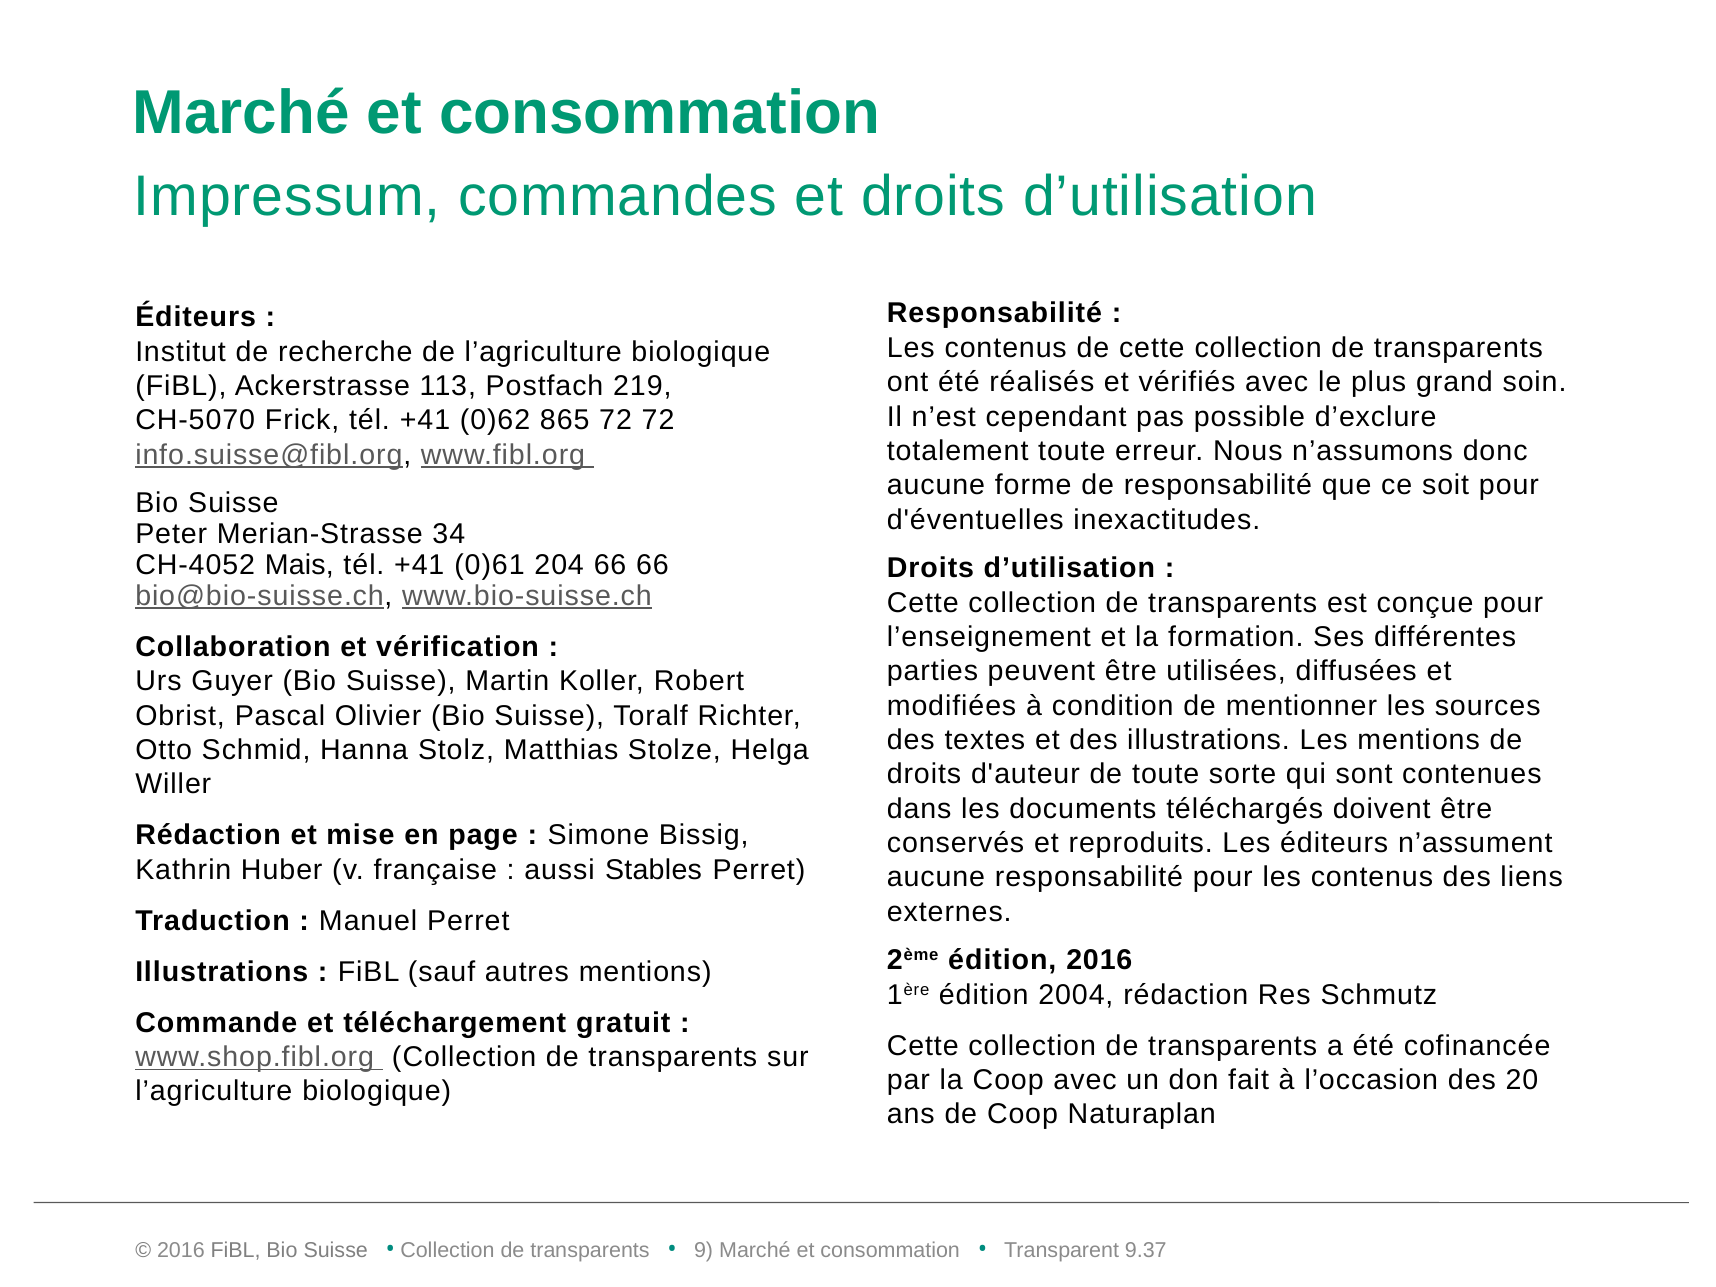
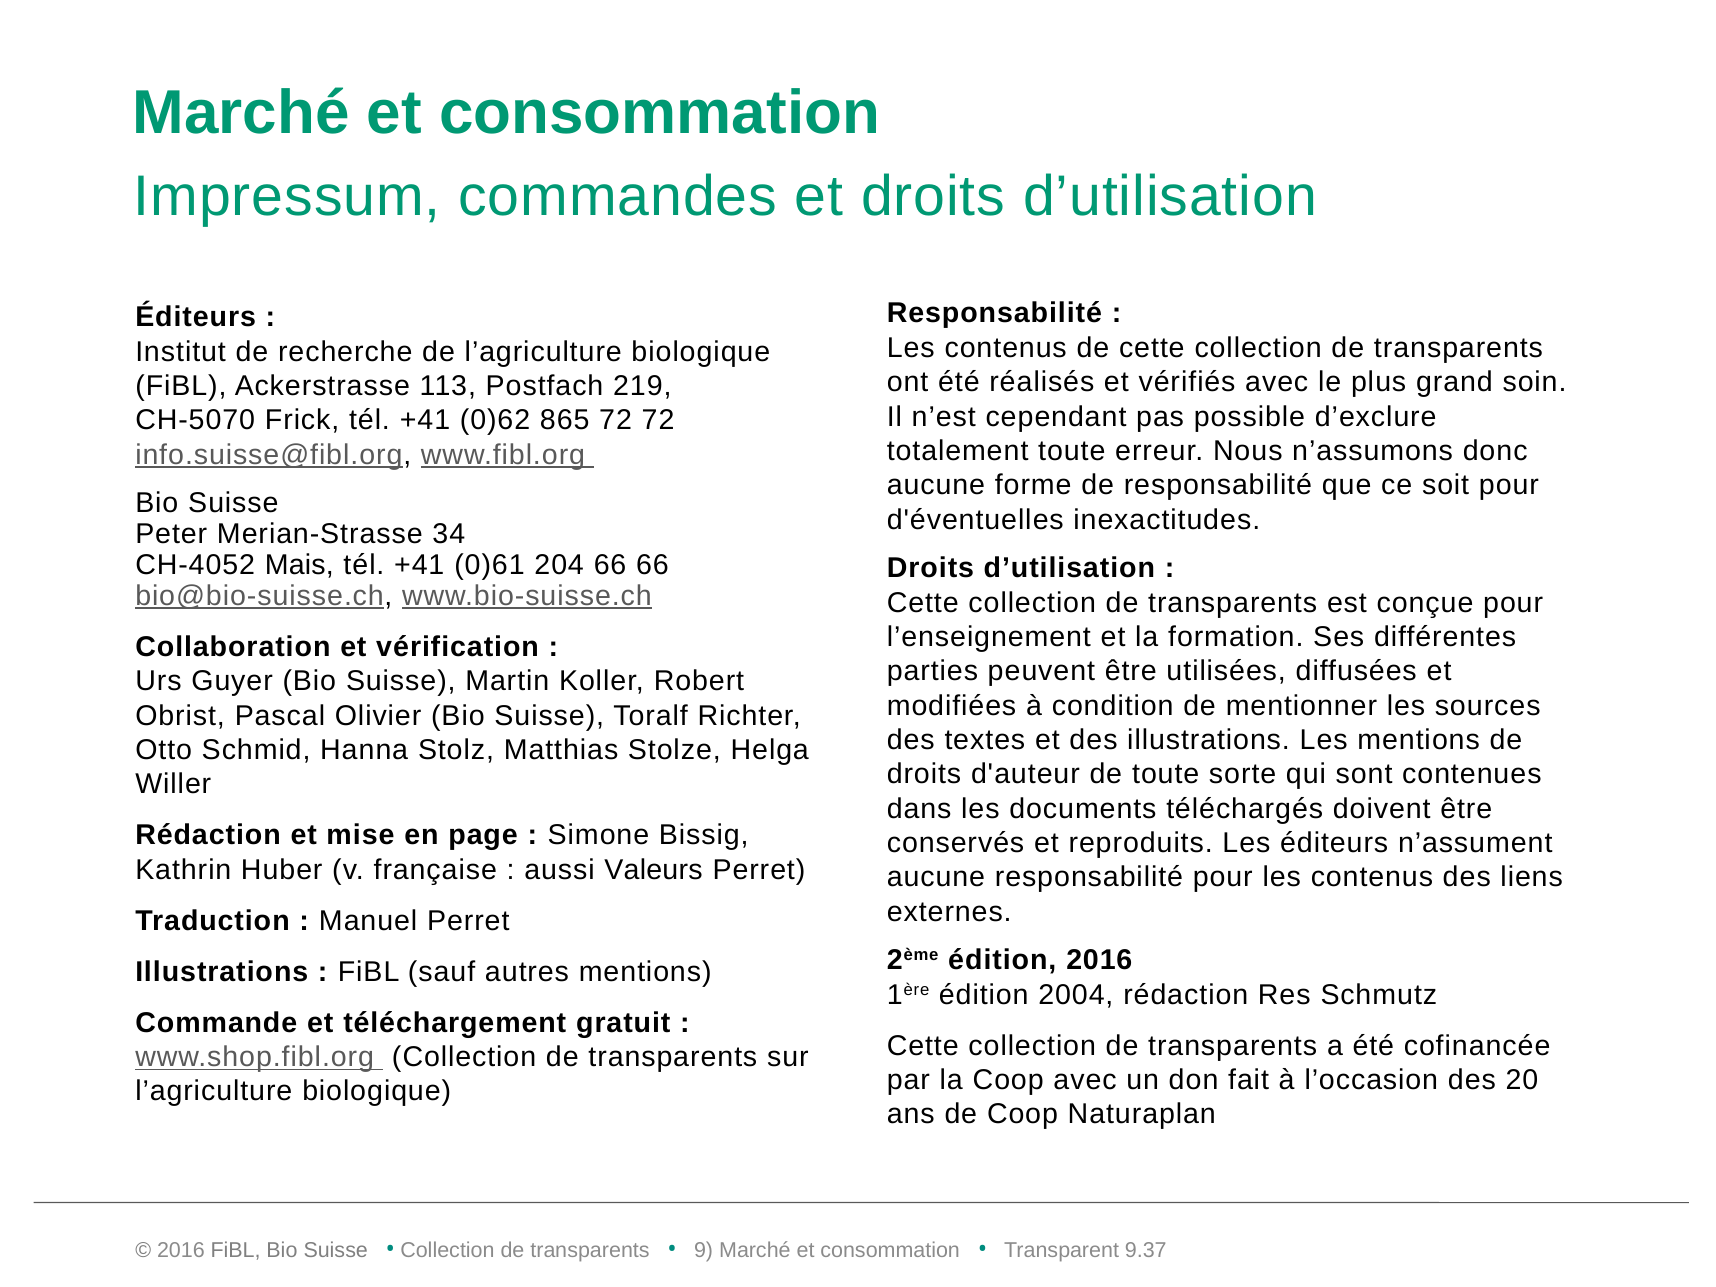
Stables: Stables -> Valeurs (654, 870)
